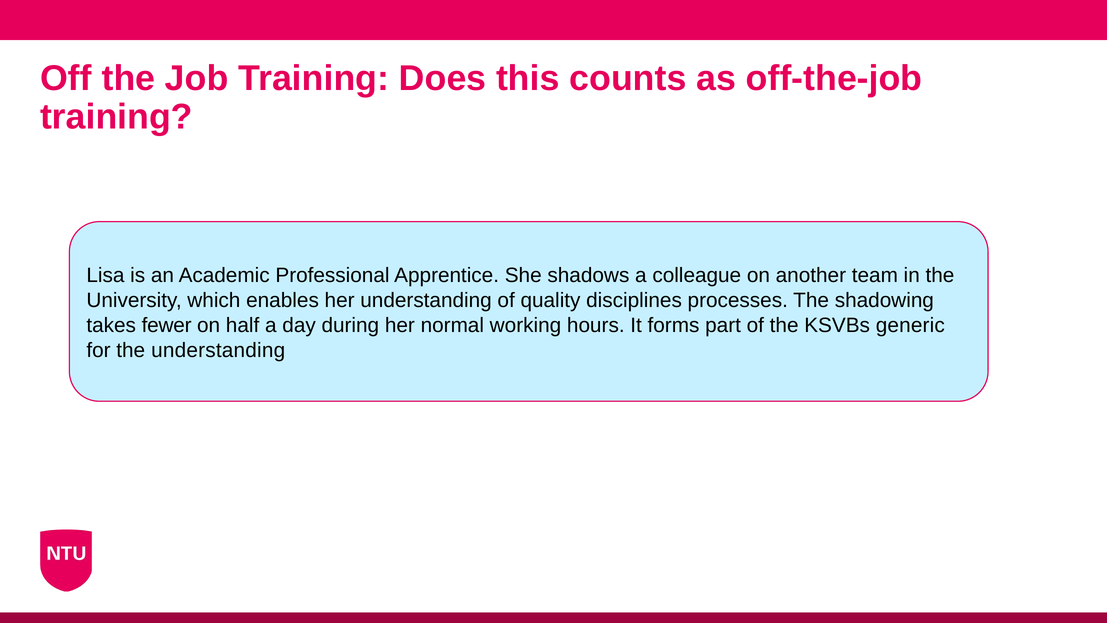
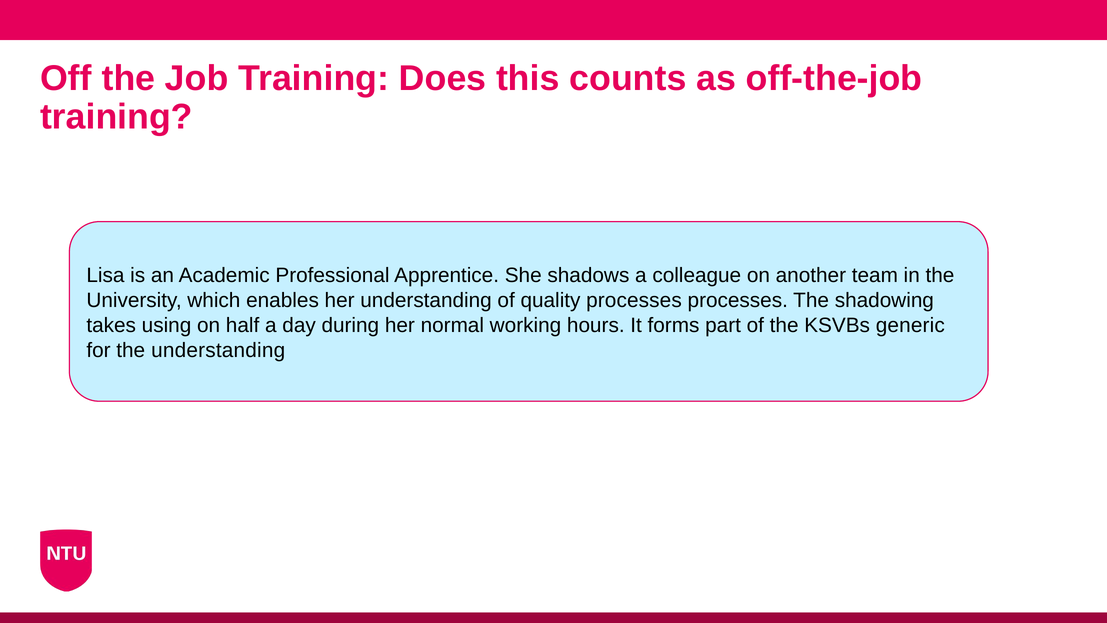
quality disciplines: disciplines -> processes (634, 300)
fewer: fewer -> using (167, 325)
